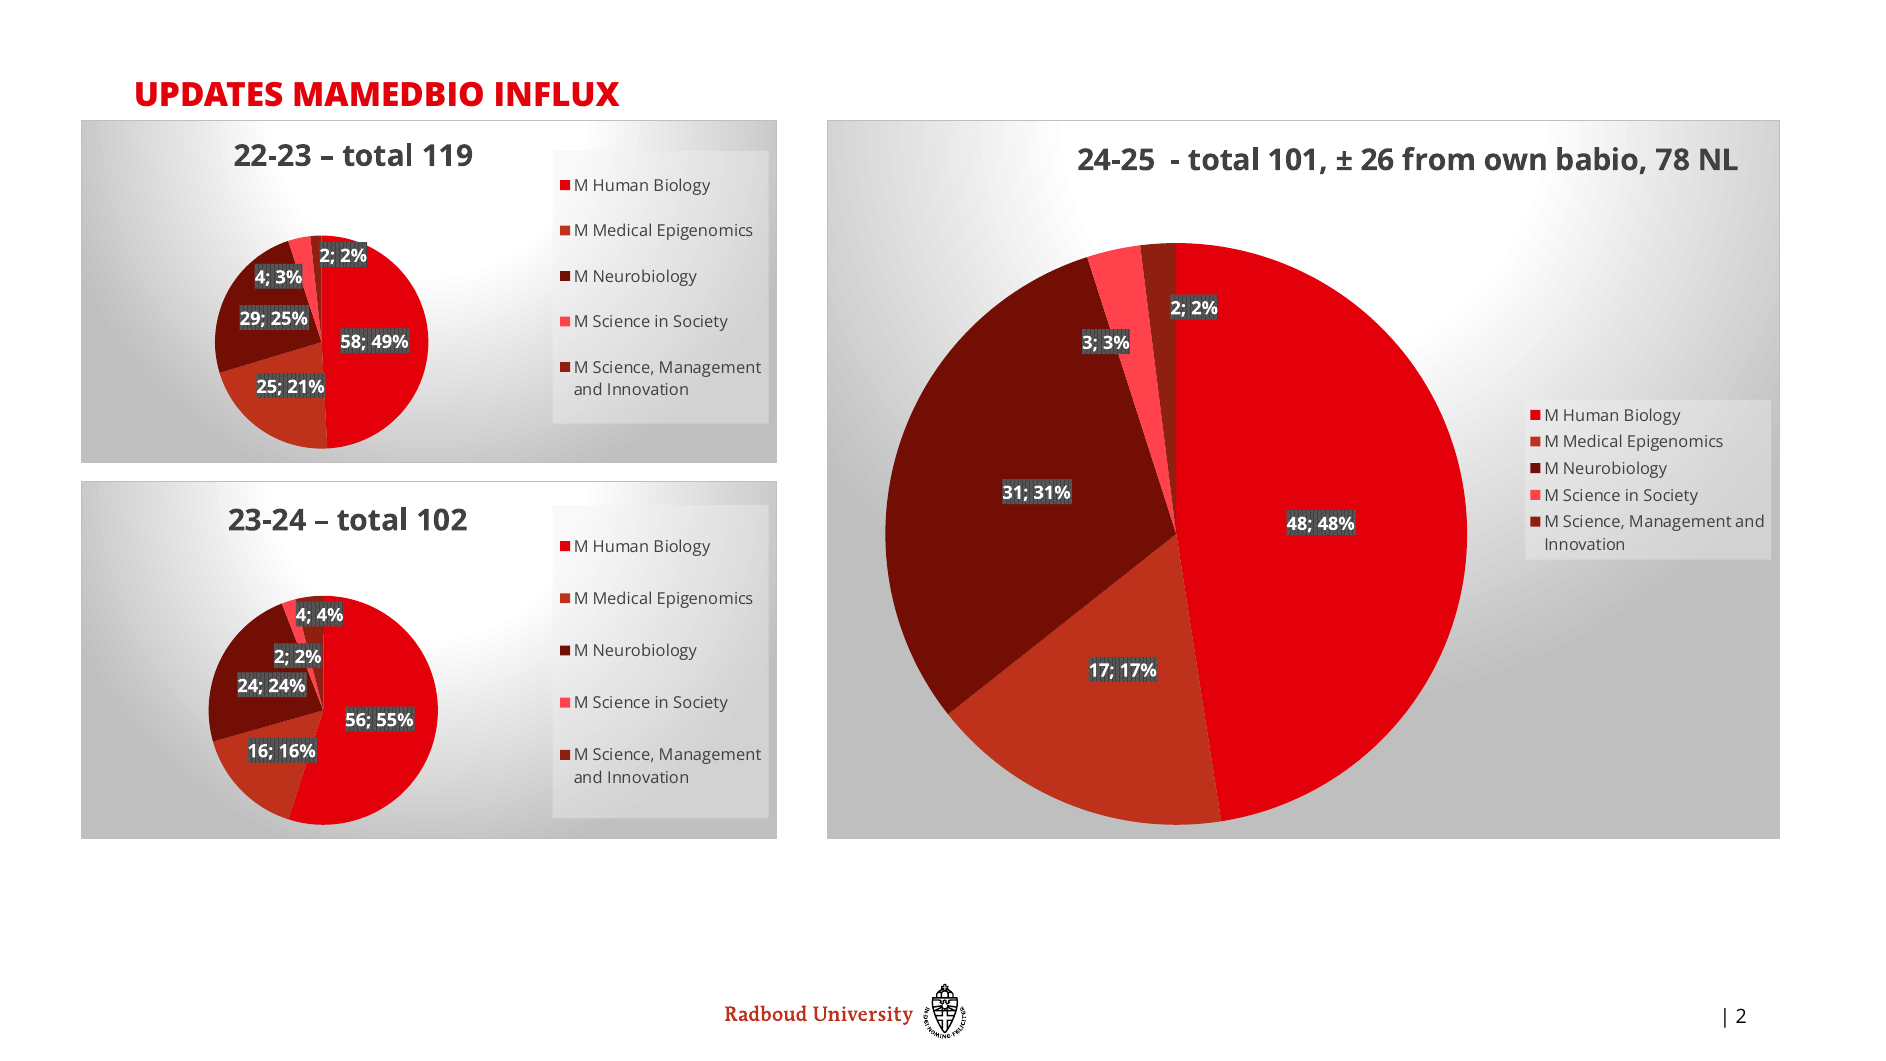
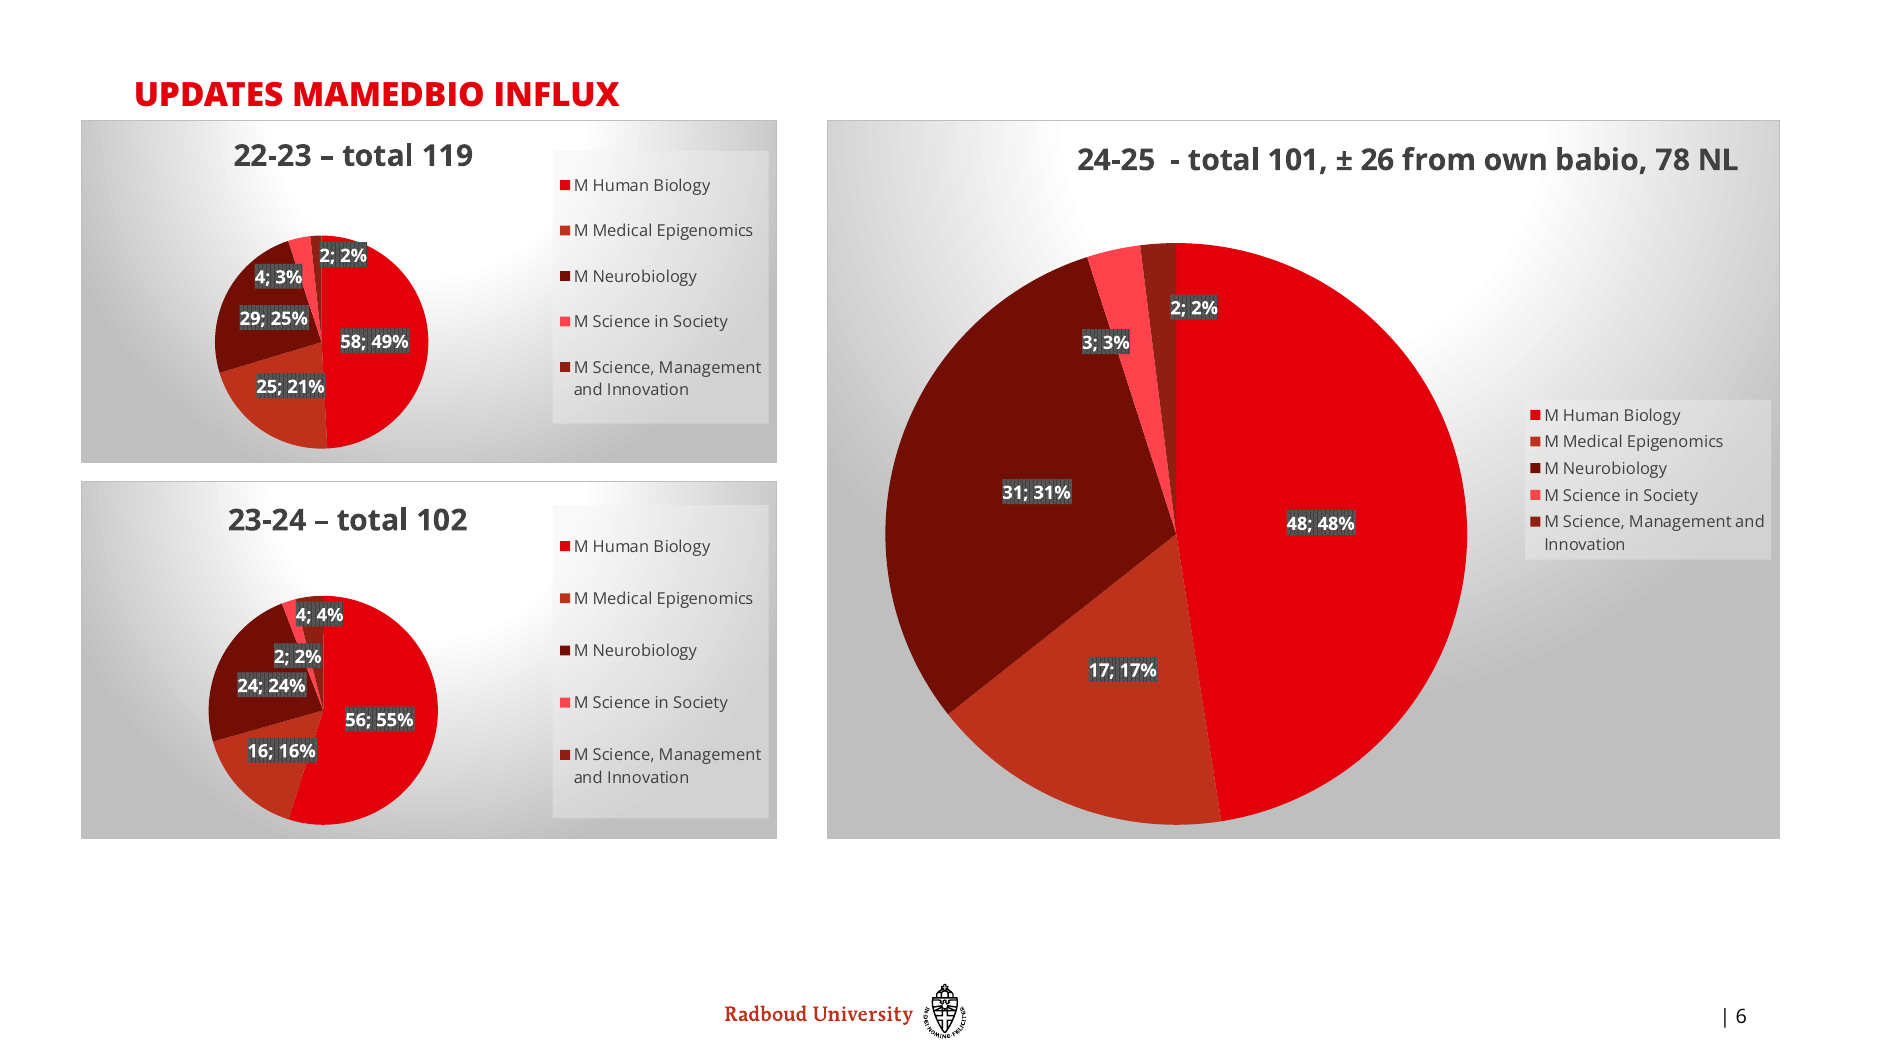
2: 2 -> 6 (1741, 1017)
